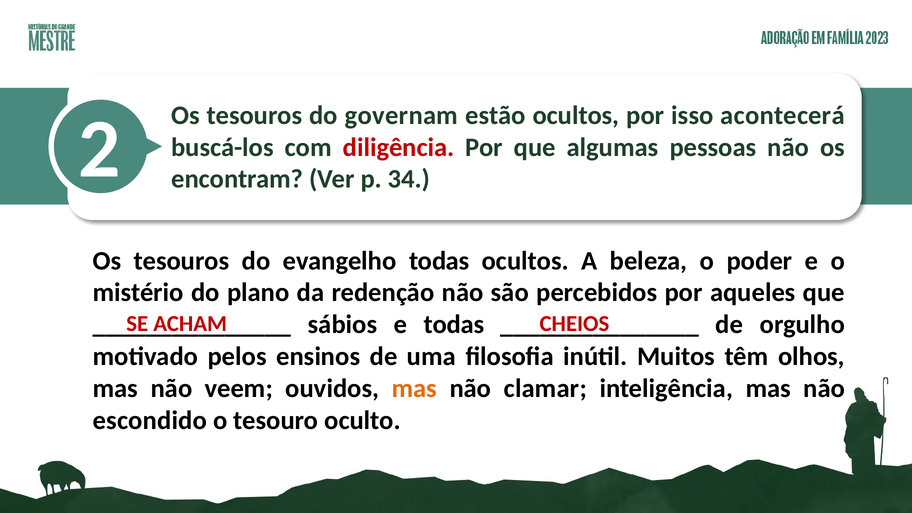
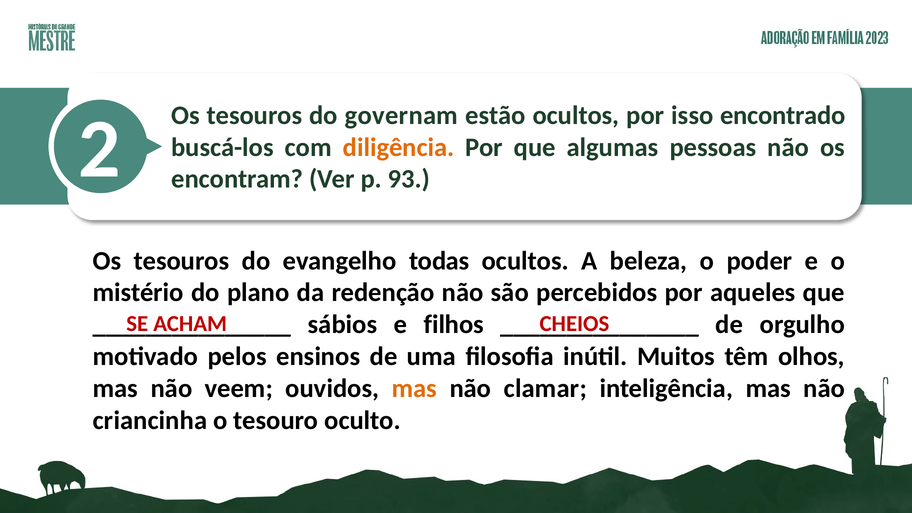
acontecerá: acontecerá -> encontrado (783, 115)
diligência colour: red -> orange (399, 147)
34: 34 -> 93 (409, 179)
e todas: todas -> filhos (454, 325)
escondido: escondido -> criancinha (150, 420)
